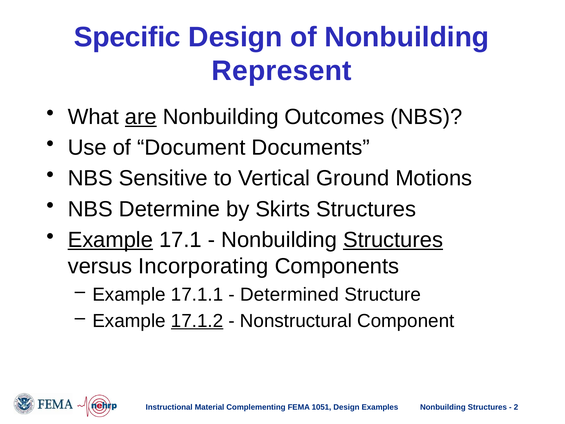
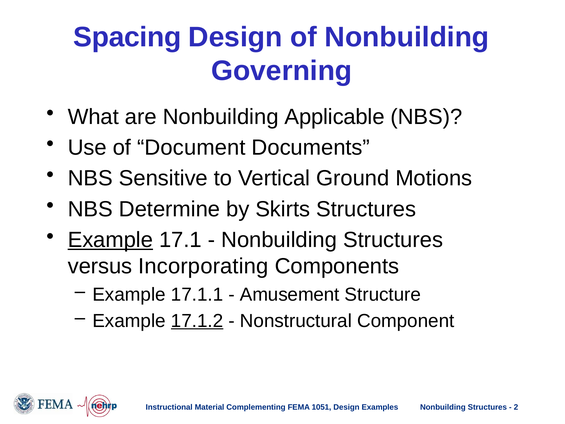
Specific: Specific -> Spacing (127, 37)
Represent: Represent -> Governing (282, 71)
are underline: present -> none (141, 117)
Outcomes: Outcomes -> Applicable (335, 117)
Structures underline: present -> none (393, 240)
Determined: Determined -> Amusement (290, 294)
